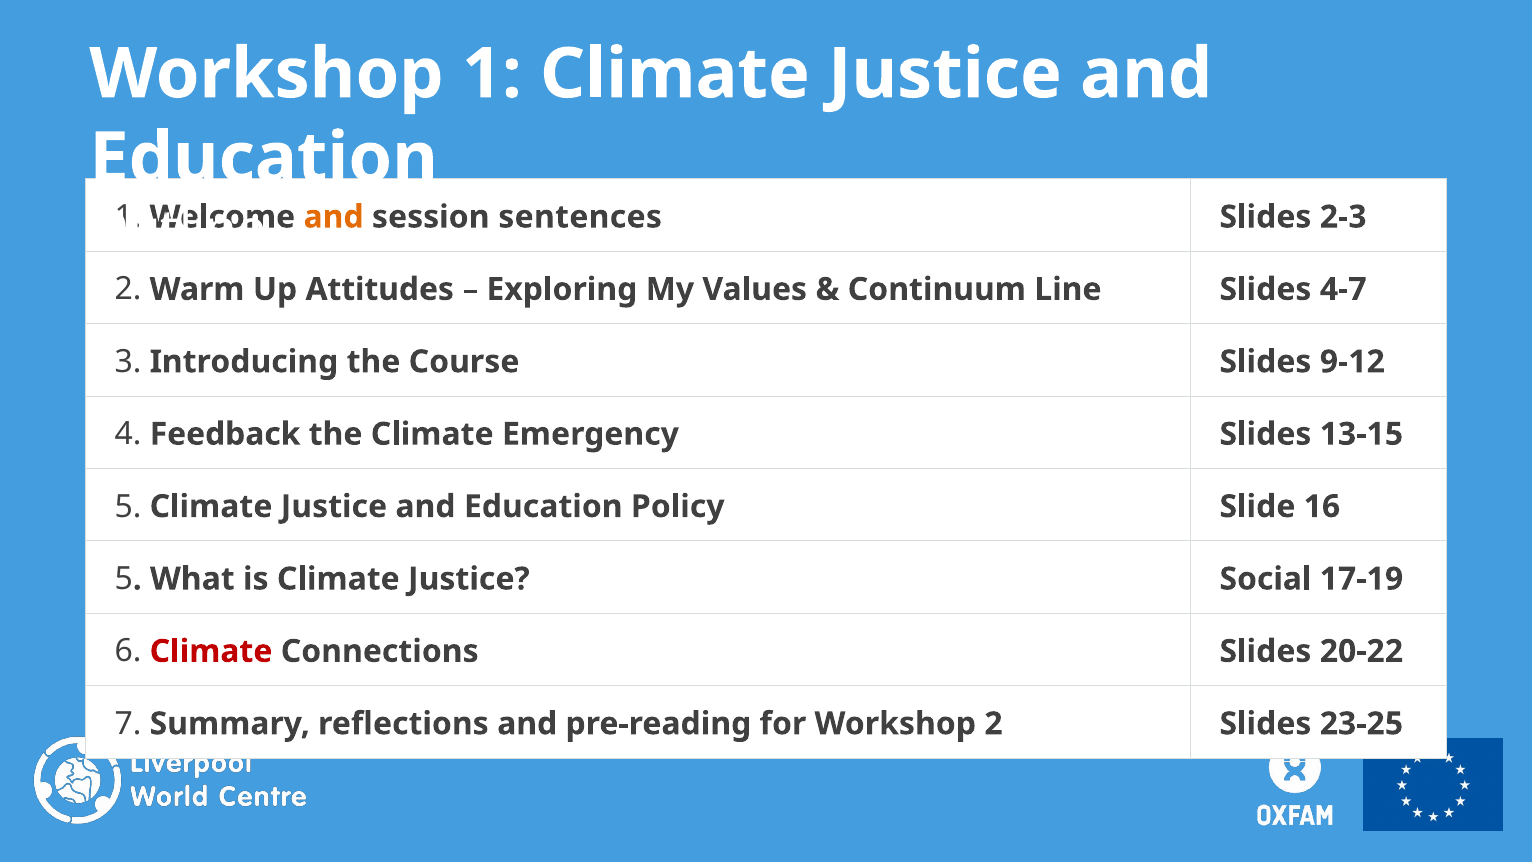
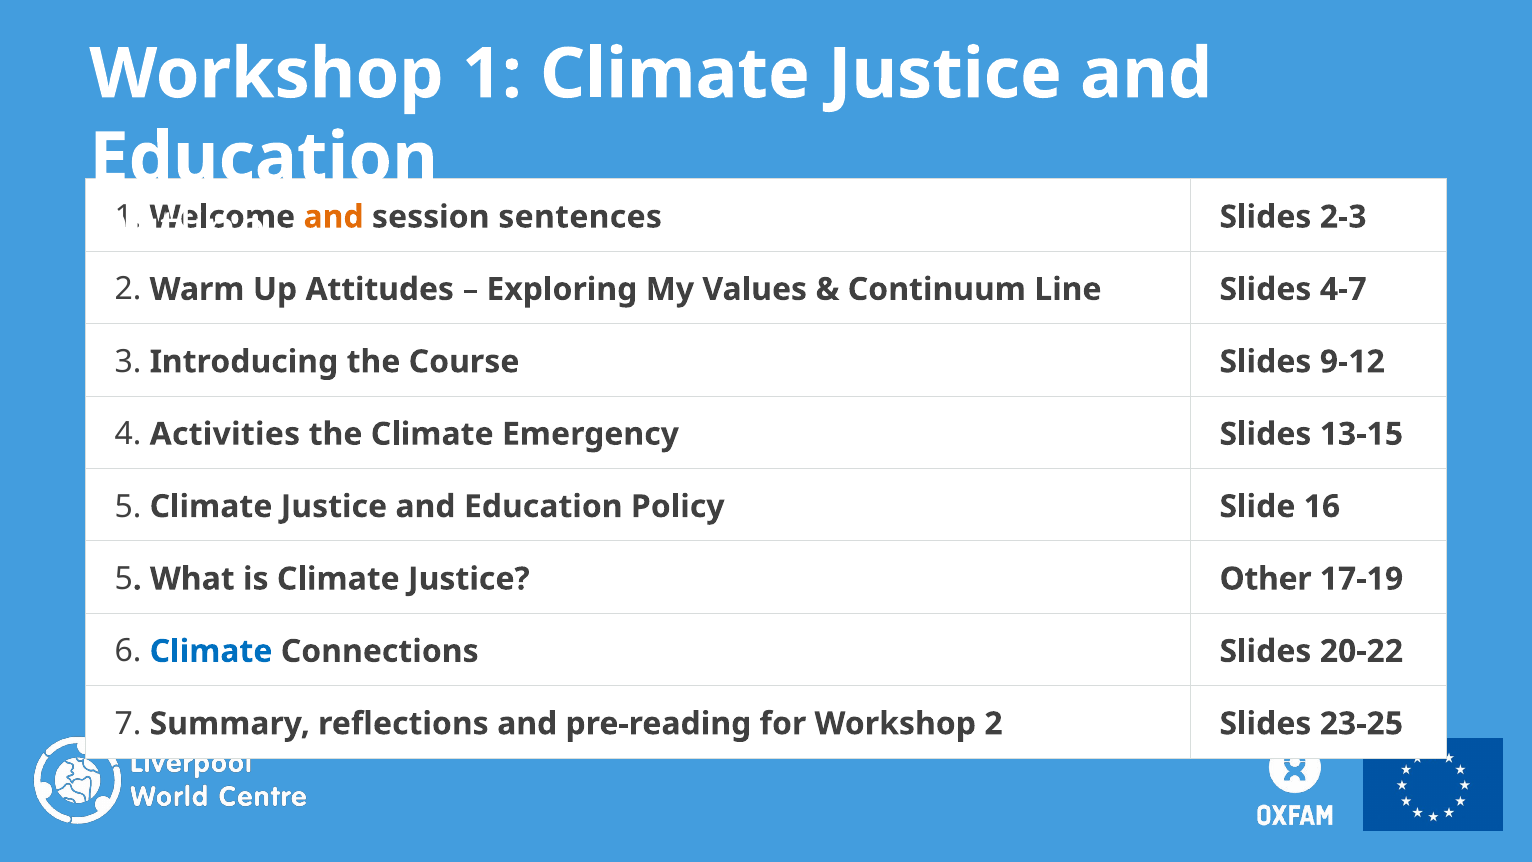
Feedback: Feedback -> Activities (225, 434)
Social: Social -> Other (1266, 579)
Climate colour: red -> blue (211, 651)
